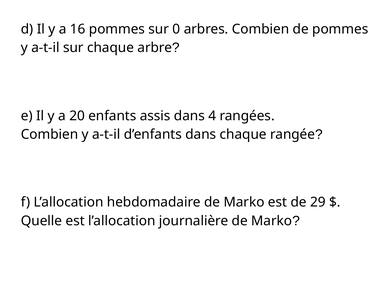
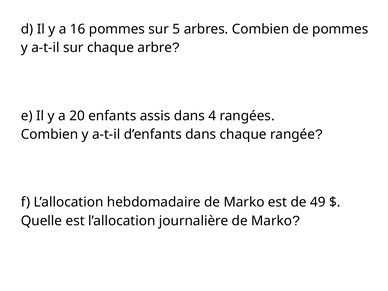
0: 0 -> 5 (176, 29)
29: 29 -> 49 (318, 202)
